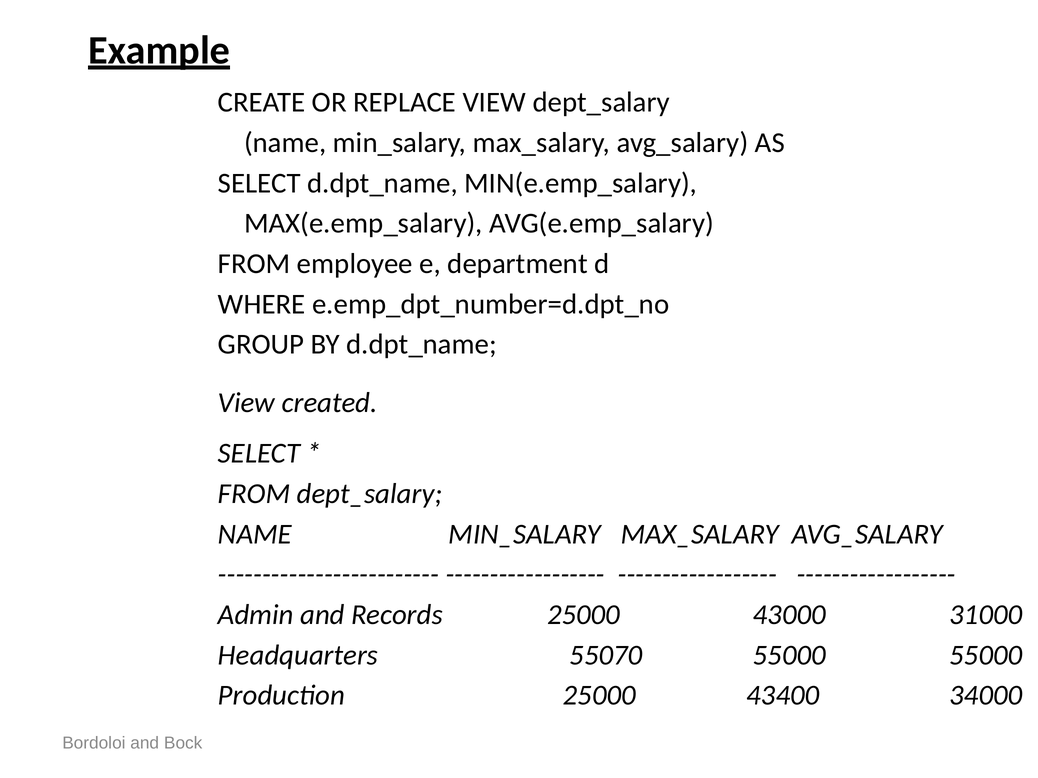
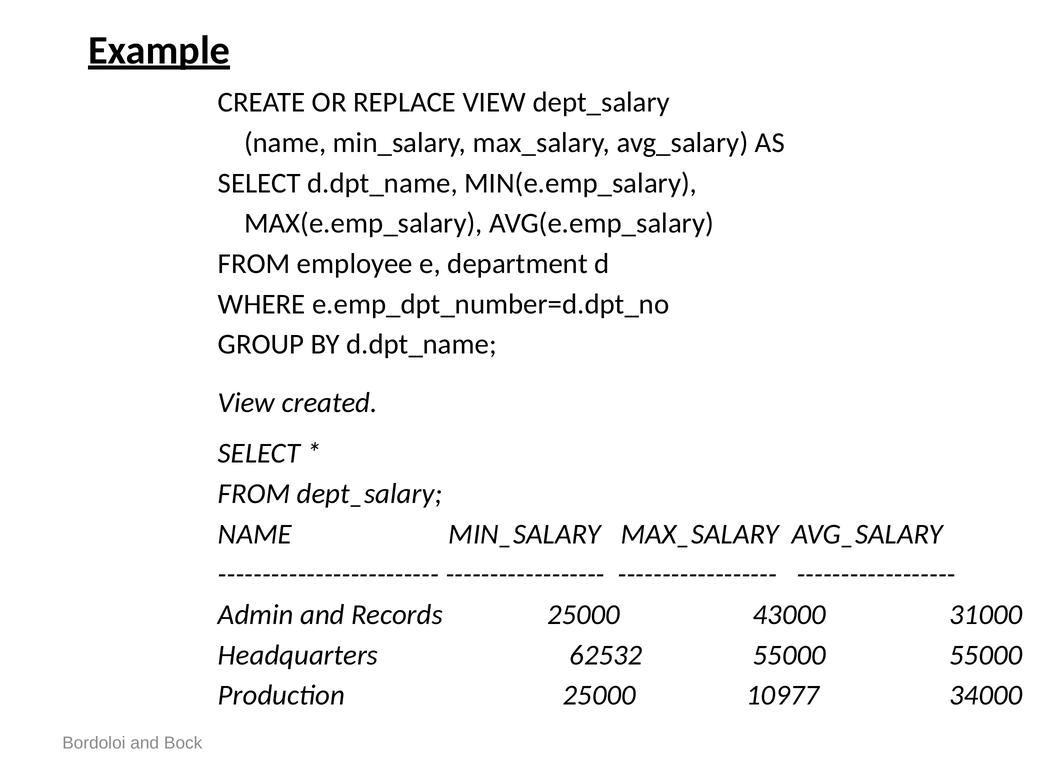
55070: 55070 -> 62532 (606, 656)
43400: 43400 -> 10977 (783, 696)
